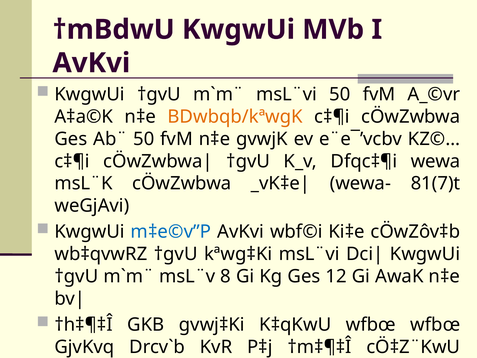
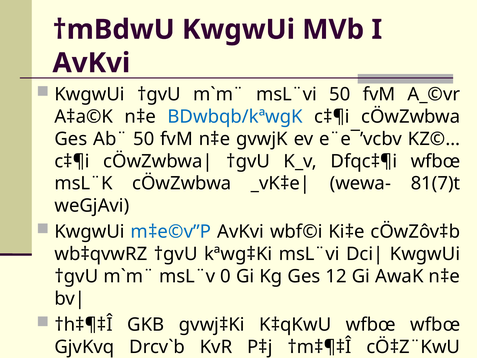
BDwbqb/kªwgK colour: orange -> blue (235, 117)
Dfqc‡¶i wewa: wewa -> wfbœ (435, 161)
8: 8 -> 0 (226, 276)
